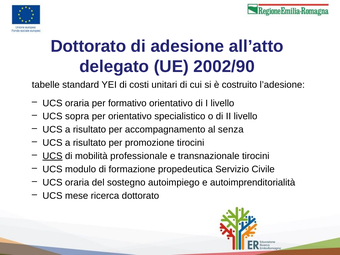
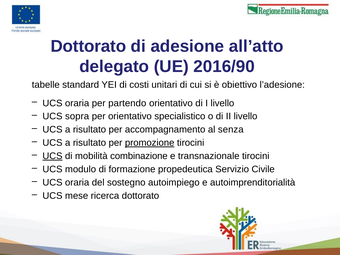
2002/90: 2002/90 -> 2016/90 (224, 67)
costruito: costruito -> obiettivo (239, 85)
formativo: formativo -> partendo (127, 103)
promozione underline: none -> present (150, 143)
professionale: professionale -> combinazione (139, 156)
